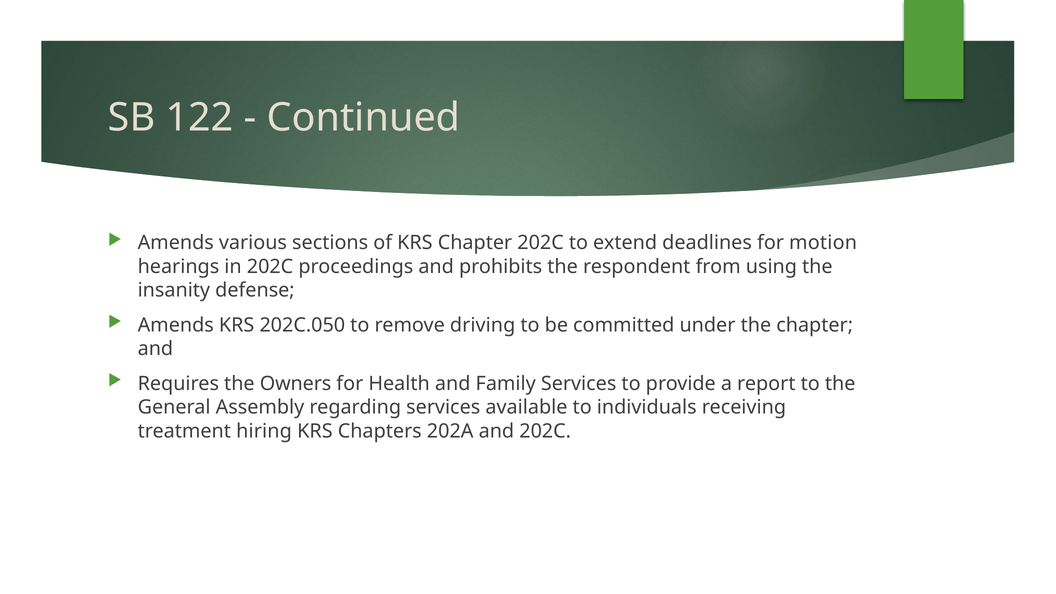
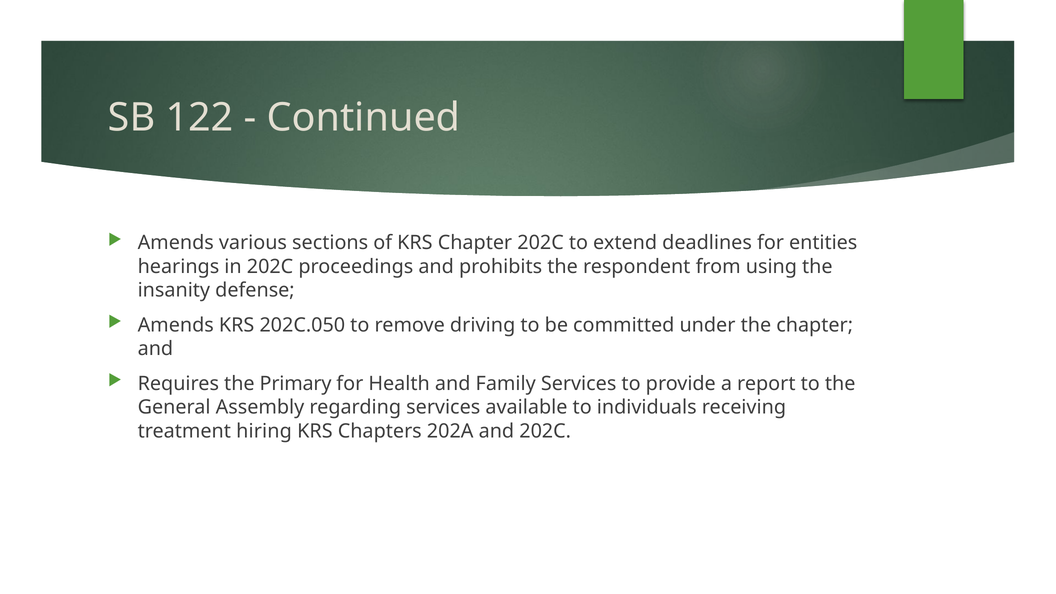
motion: motion -> entities (823, 243)
Owners: Owners -> Primary (296, 384)
